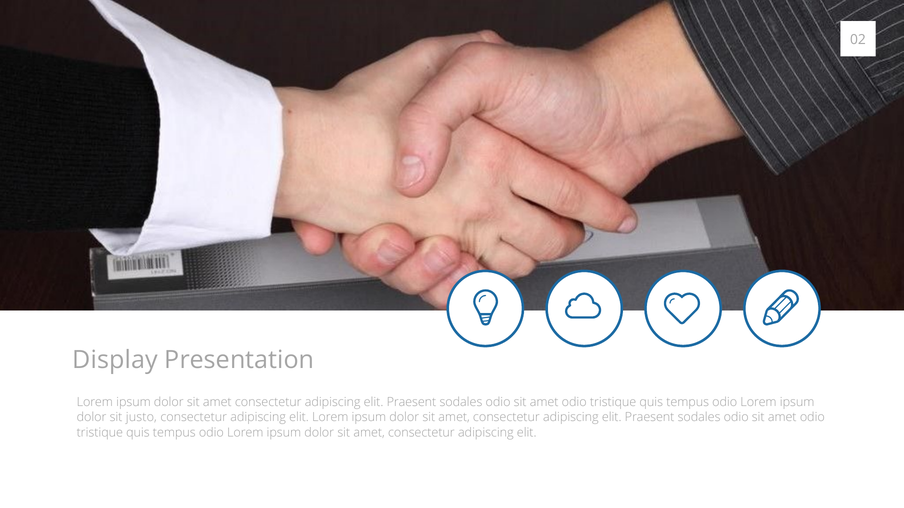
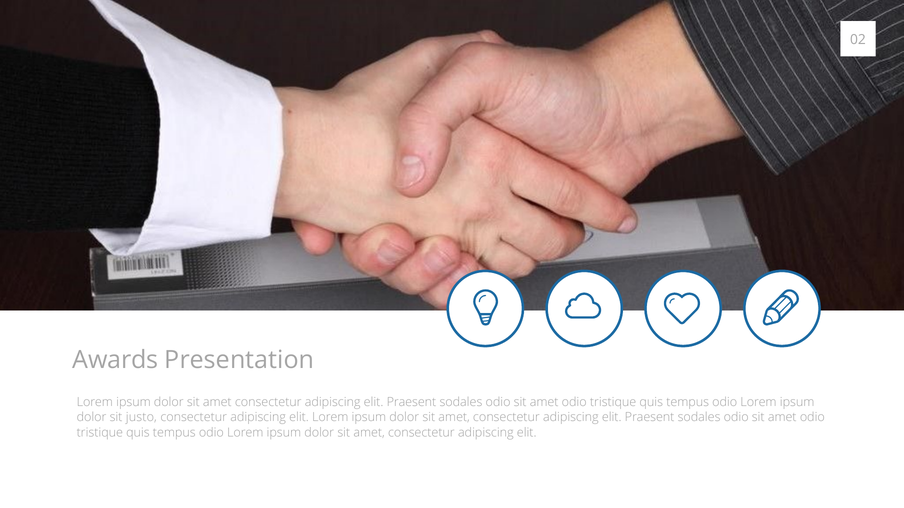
Display: Display -> Awards (115, 360)
